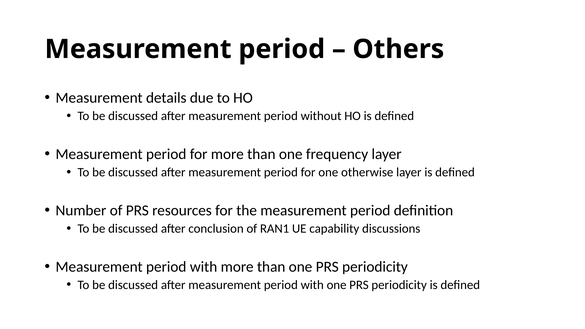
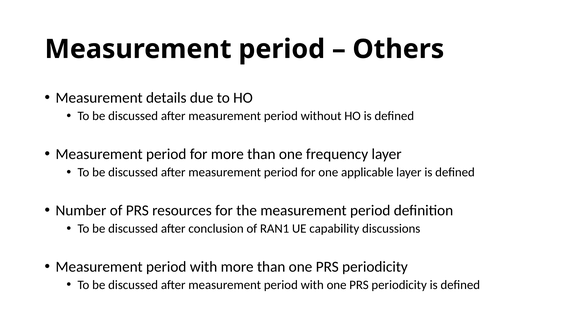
otherwise: otherwise -> applicable (367, 172)
